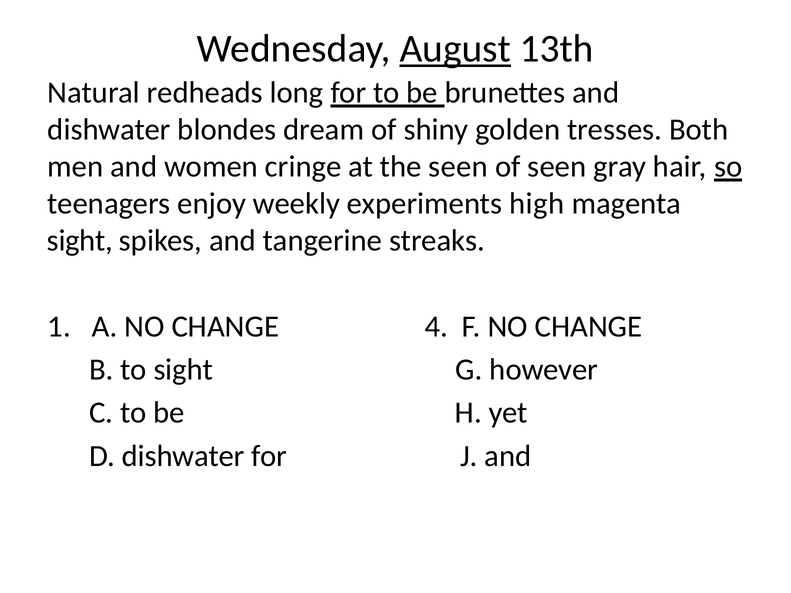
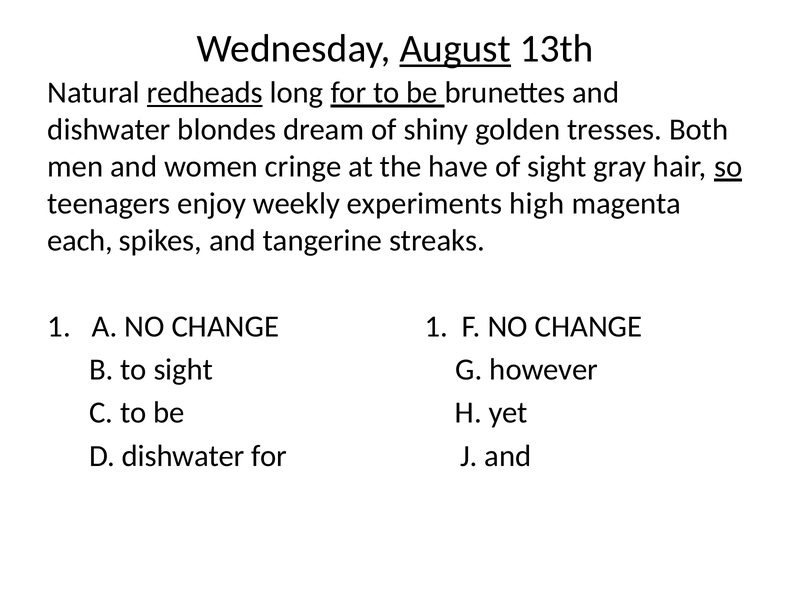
redheads underline: none -> present (205, 93)
the seen: seen -> have (458, 167)
of seen: seen -> sight (557, 167)
sight: sight -> each (80, 241)
CHANGE 4: 4 -> 1 (436, 327)
